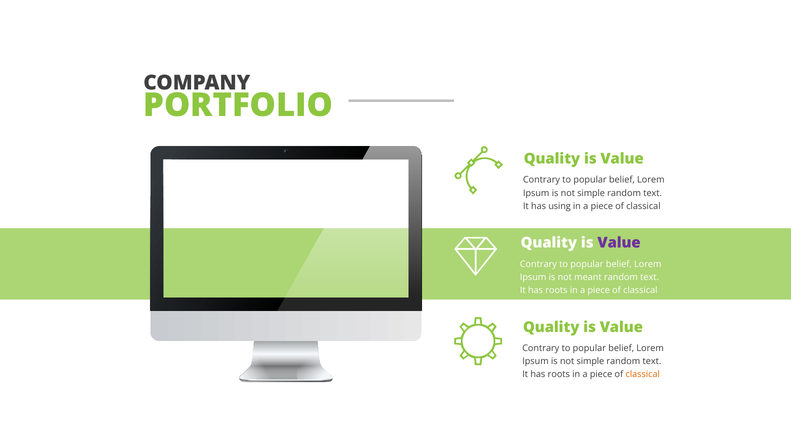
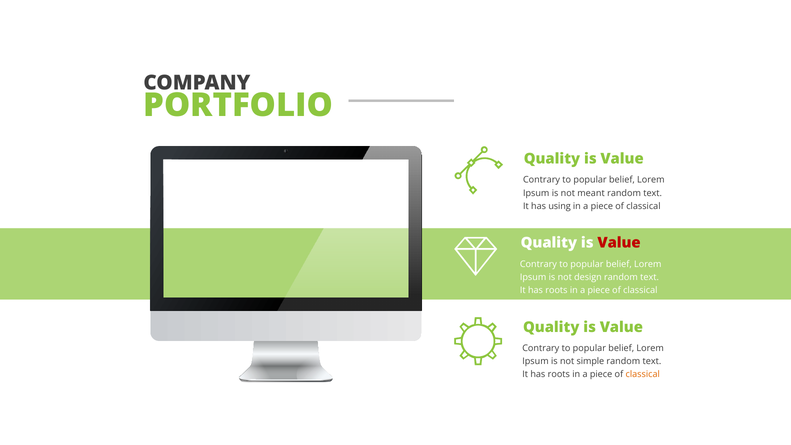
simple: simple -> meant (591, 193)
Value colour: purple -> red (619, 243)
meant: meant -> design (588, 277)
